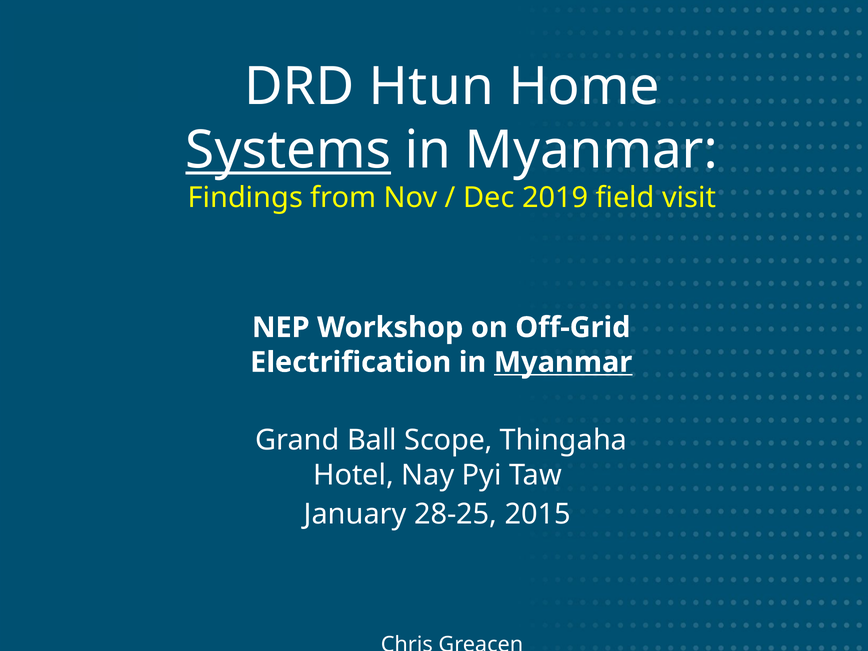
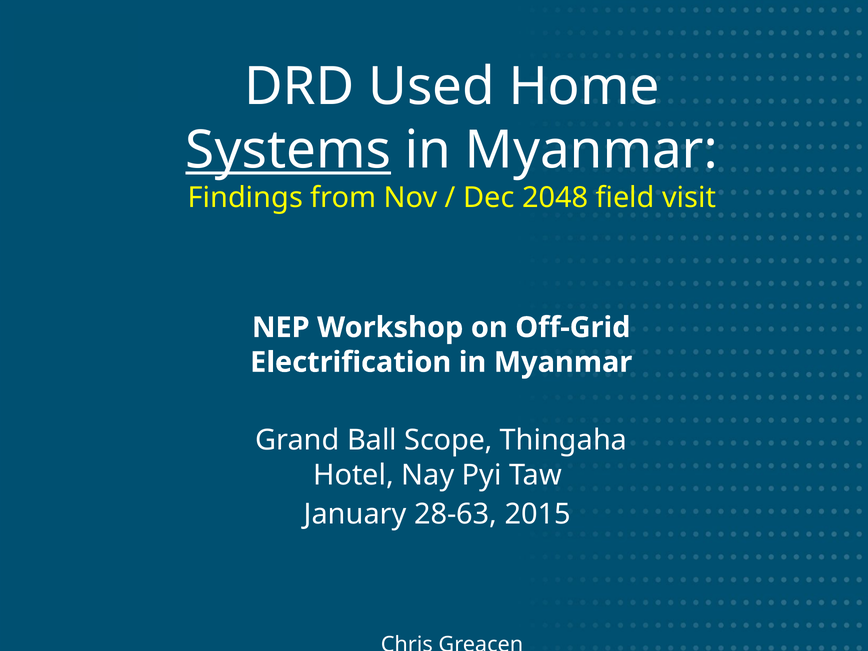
Htun: Htun -> Used (432, 87)
2019: 2019 -> 2048 (555, 198)
Myanmar underline: present -> none (563, 362)
28-25: 28-25 -> 28-63 (456, 514)
